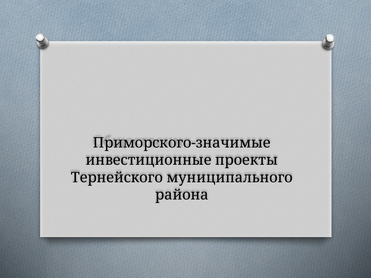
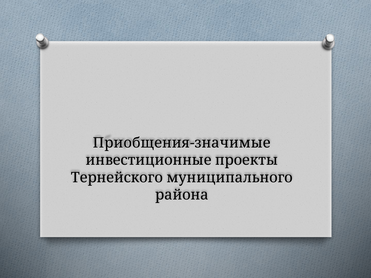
Приморского-значимые: Приморского-значимые -> Приобщения-значимые (182, 143)
